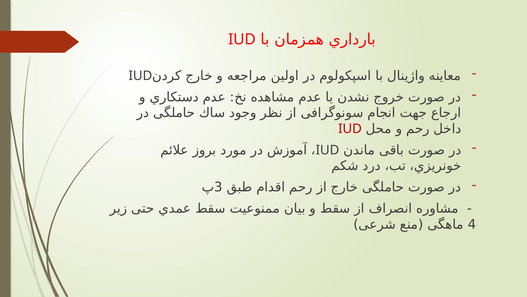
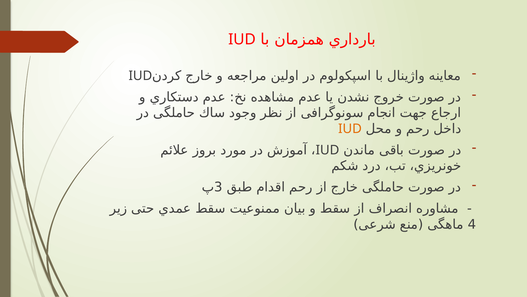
IUD colour: red -> orange (350, 129)
